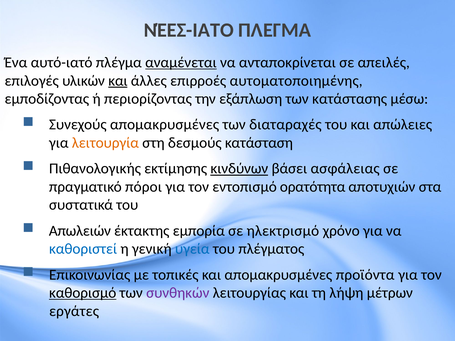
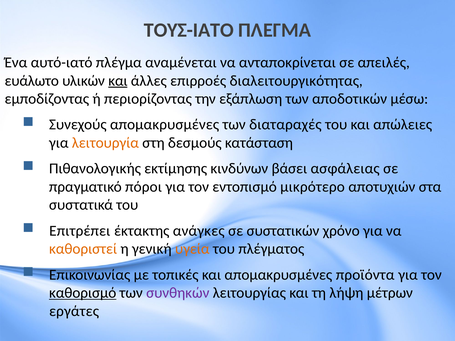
ΝΈΕΣ-ΙΑΤΟ: ΝΈΕΣ-ΙΑΤΟ -> ΤΟΥΣ-ΙΑΤΟ (189, 30)
αναμένεται underline: present -> none (181, 63)
επιλογές: επιλογές -> ευάλωτο (32, 81)
αυτοματοποιημένης: αυτοματοποιημένης -> διαλειτουργικότητας (296, 81)
κατάστασης: κατάστασης -> αποδοτικών (350, 99)
κινδύνων underline: present -> none (239, 169)
ορατότητα: ορατότητα -> μικρότερο (312, 187)
Απωλειών: Απωλειών -> Επιτρέπει (80, 231)
εμπορία: εμπορία -> ανάγκες (199, 231)
ηλεκτρισμό: ηλεκτρισμό -> συστατικών (283, 231)
καθοριστεί colour: blue -> orange (83, 249)
υγεία colour: blue -> orange (192, 249)
